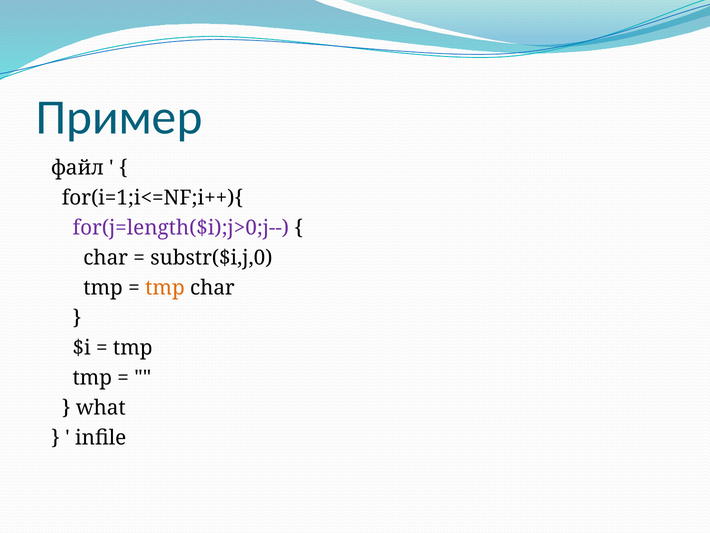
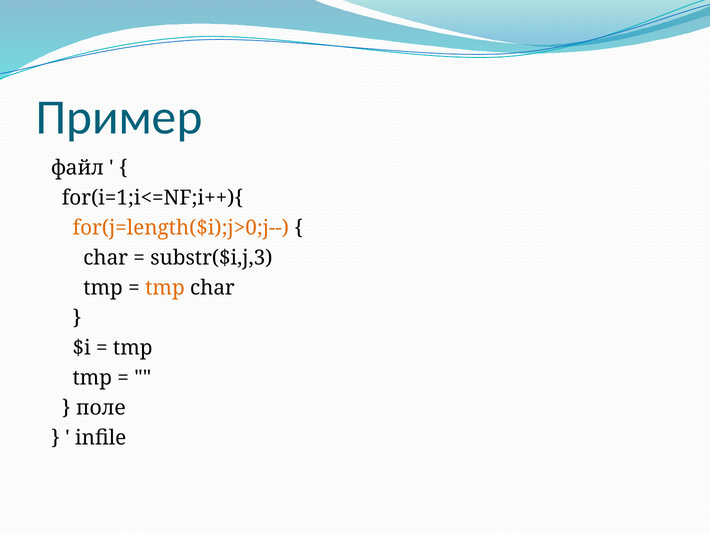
for(j=length($i);j>0;j-- colour: purple -> orange (181, 228)
substr($i,j,0: substr($i,j,0 -> substr($i,j,3 (211, 258)
what: what -> поле (101, 407)
